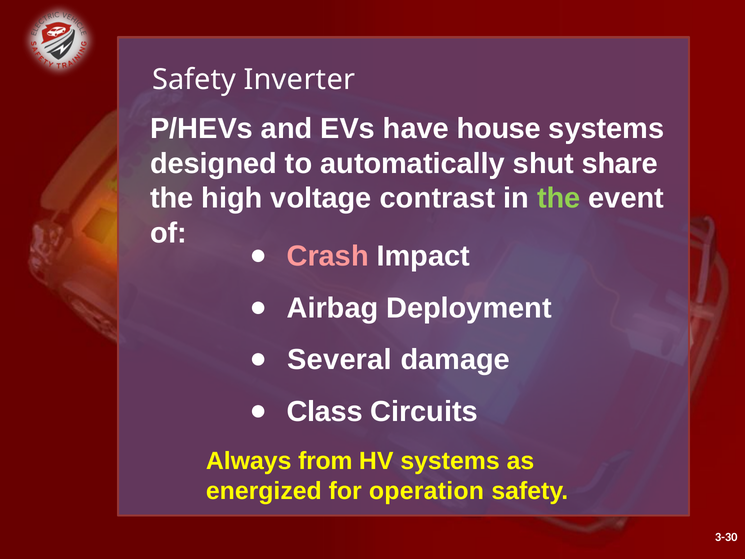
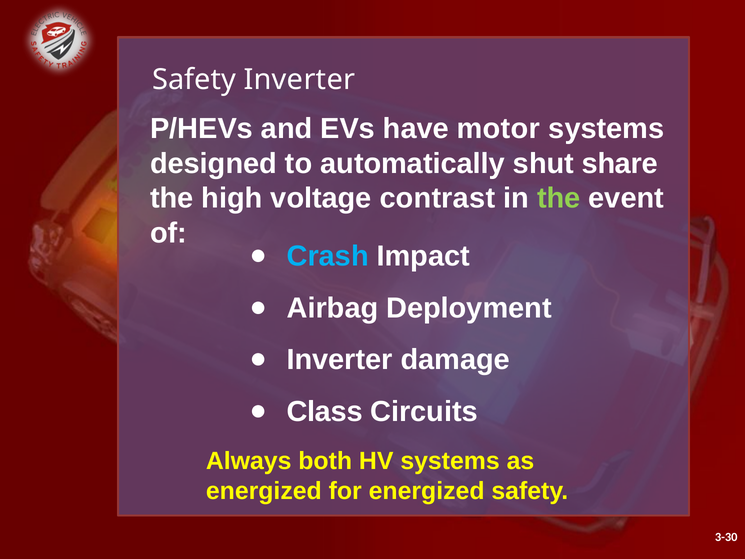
house: house -> motor (499, 129)
Crash colour: pink -> light blue (328, 256)
Several: Several -> Inverter (340, 360)
from: from -> both (325, 461)
for operation: operation -> energized (427, 491)
